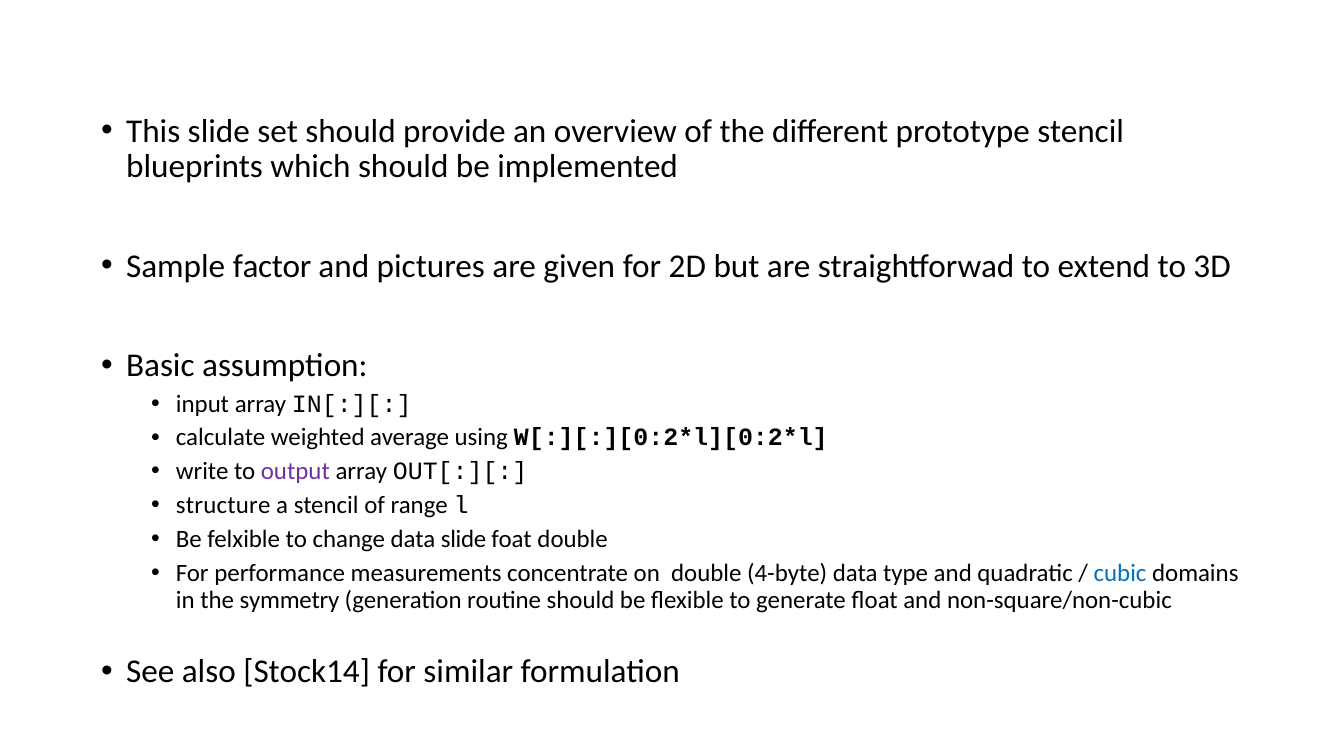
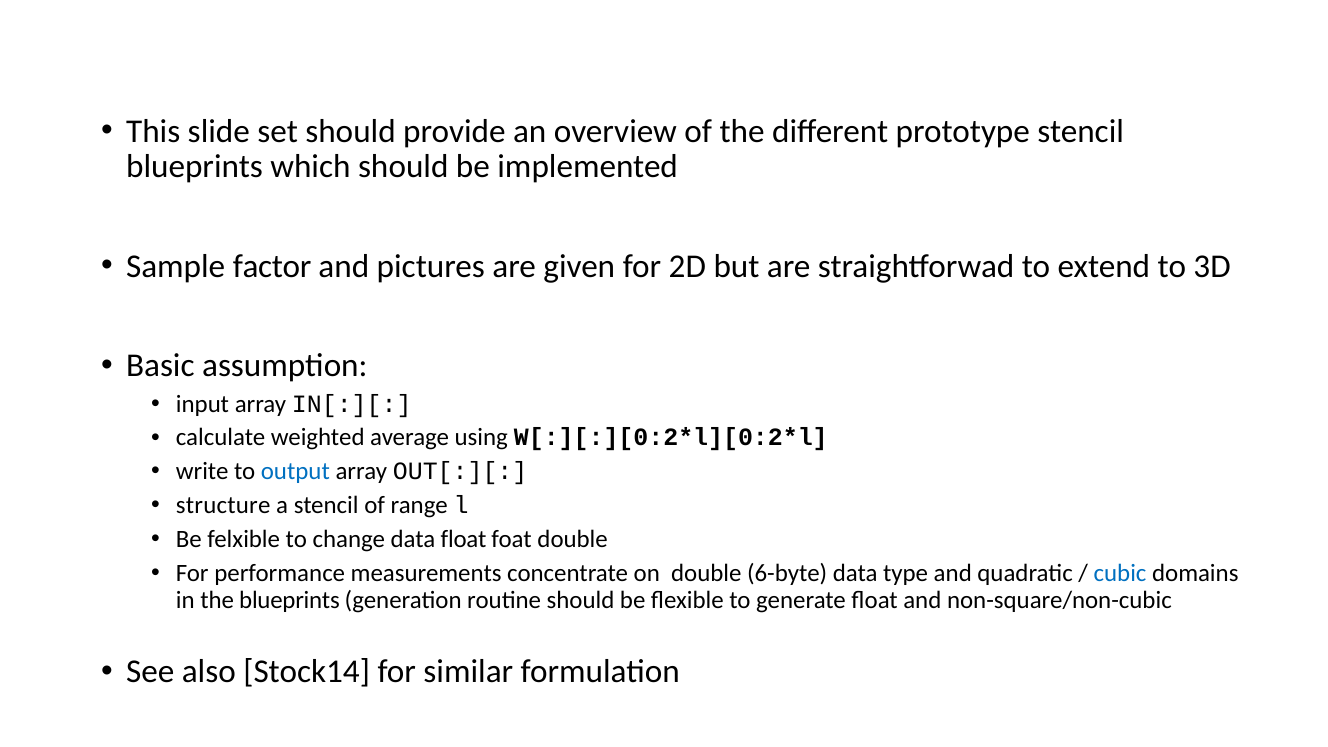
output colour: purple -> blue (295, 472)
data slide: slide -> float (464, 539)
4-byte: 4-byte -> 6-byte (787, 573)
the symmetry: symmetry -> blueprints (289, 600)
